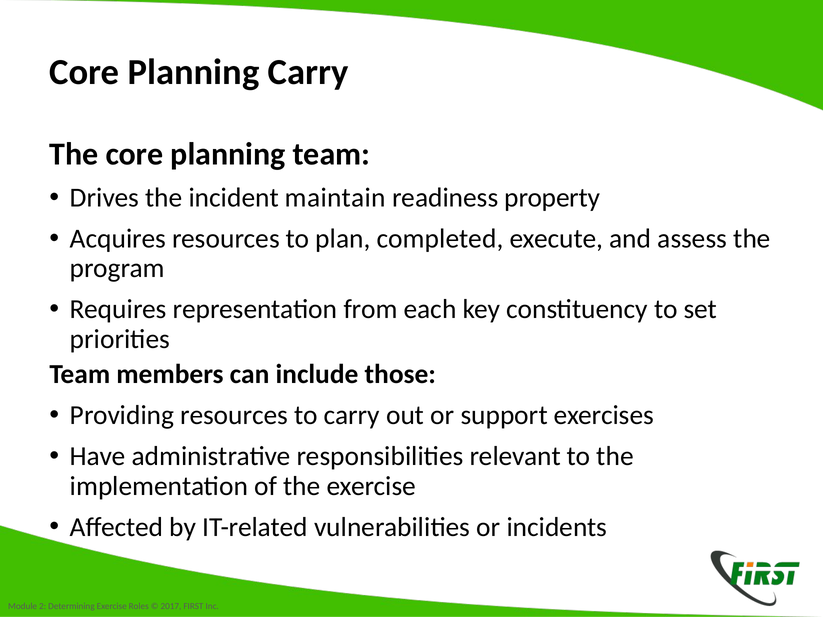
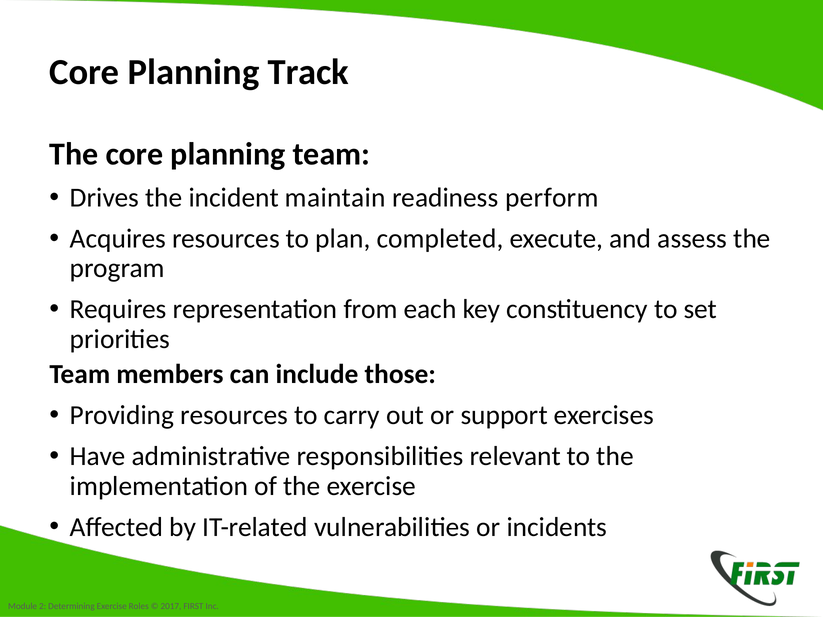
Planning Carry: Carry -> Track (308, 72)
property: property -> perform (552, 198)
